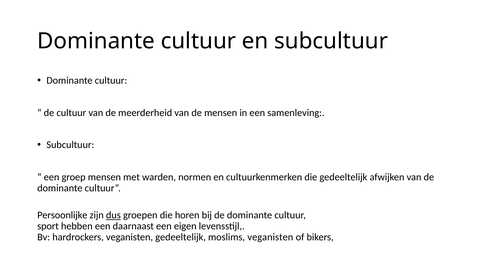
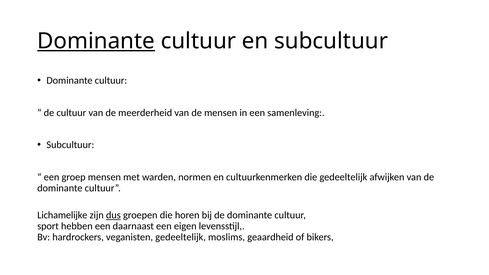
Dominante underline: none -> present (96, 41)
Persoonlijke: Persoonlijke -> Lichamelijke (62, 215)
moslims veganisten: veganisten -> geaardheid (270, 237)
